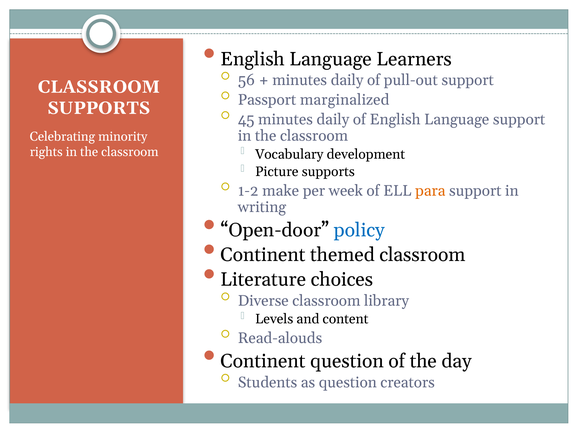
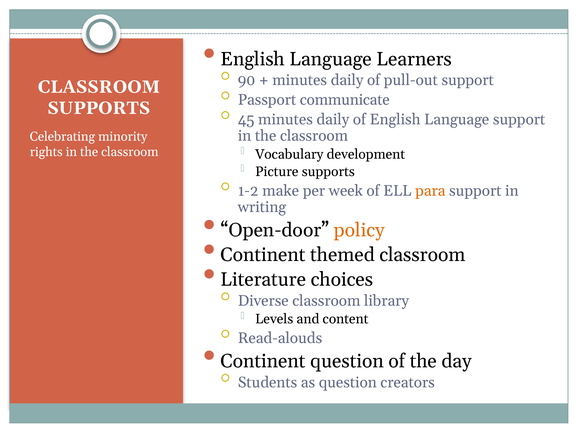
56: 56 -> 90 (247, 80)
marginalized: marginalized -> communicate (345, 100)
policy colour: blue -> orange (359, 231)
